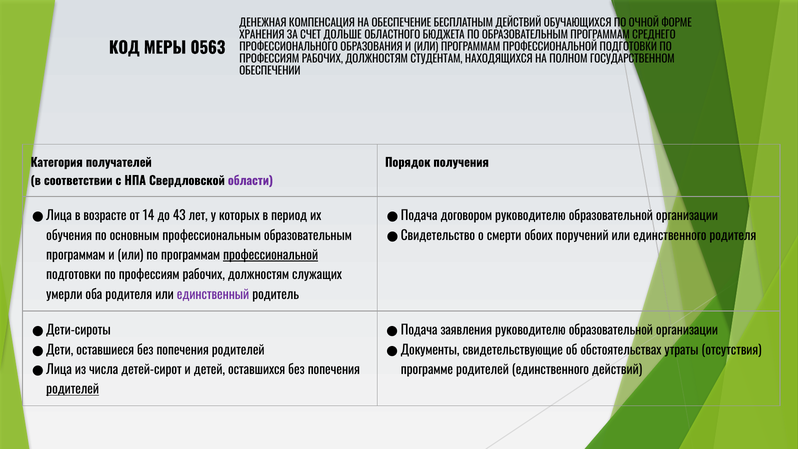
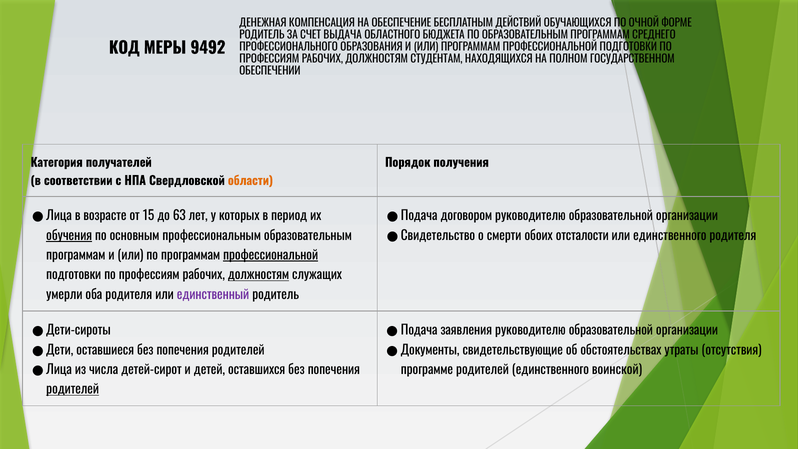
ХРАНЕНИЯ: ХРАНЕНИЯ -> РОДИТЕЛЬ (262, 35)
ДОЛЬШЕ: ДОЛЬШЕ -> ВЫДАЧА (343, 35)
0563: 0563 -> 9492 (208, 48)
области colour: purple -> orange (250, 181)
14: 14 -> 15 (148, 216)
43: 43 -> 63 (179, 216)
поручений: поручений -> отсталости (582, 236)
обучения underline: none -> present (69, 236)
должностям underline: none -> present (258, 275)
единственного действий: действий -> воинской (617, 370)
